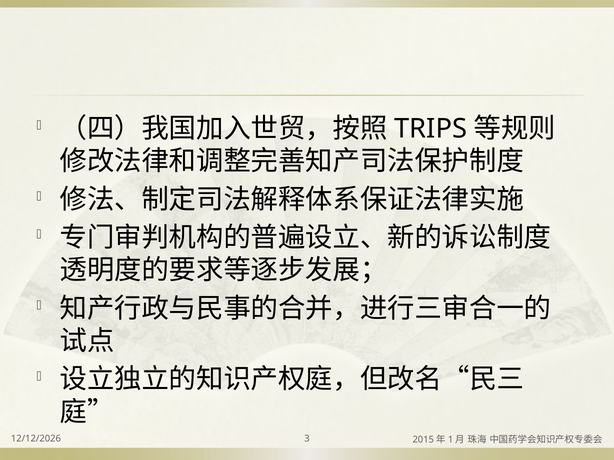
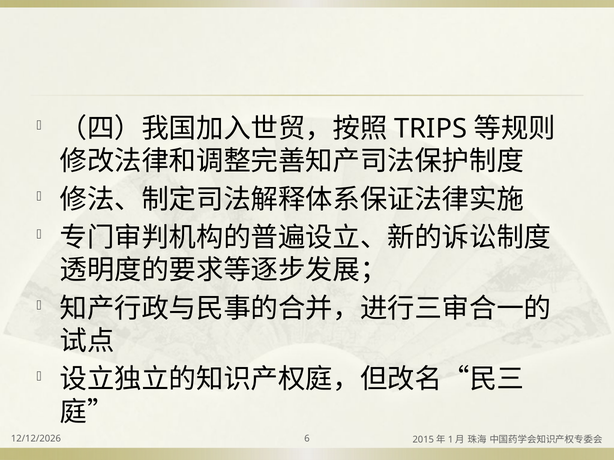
3: 3 -> 6 (307, 439)
